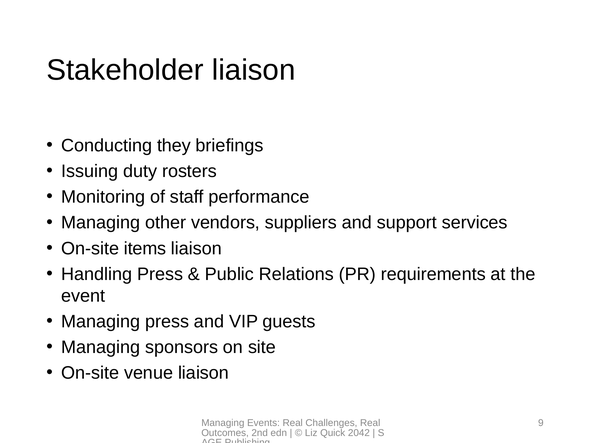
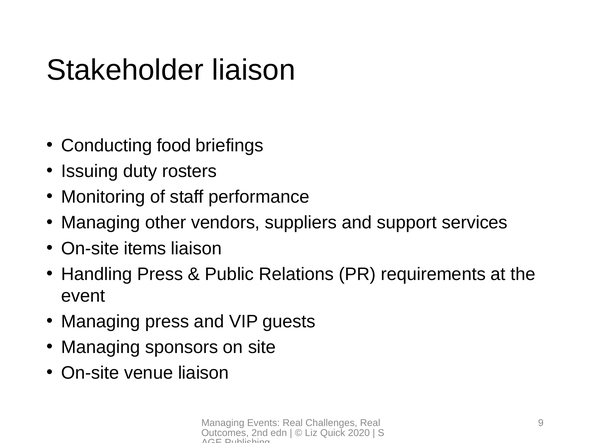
they: they -> food (174, 145)
2042: 2042 -> 2020 (359, 432)
